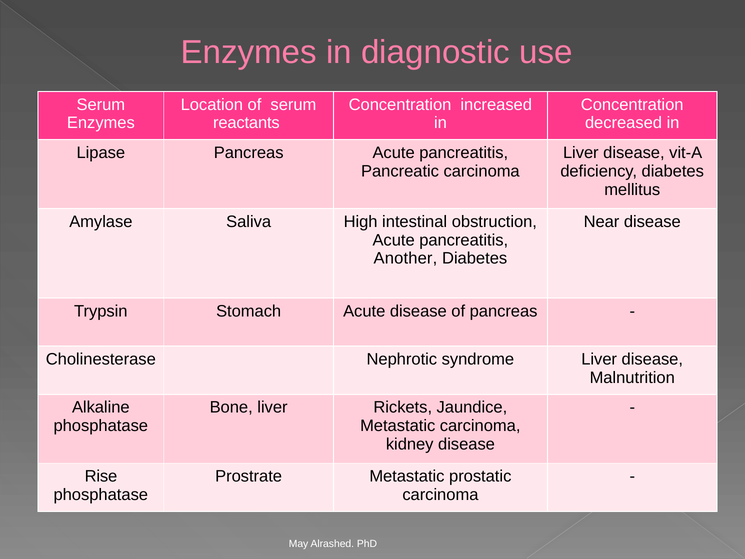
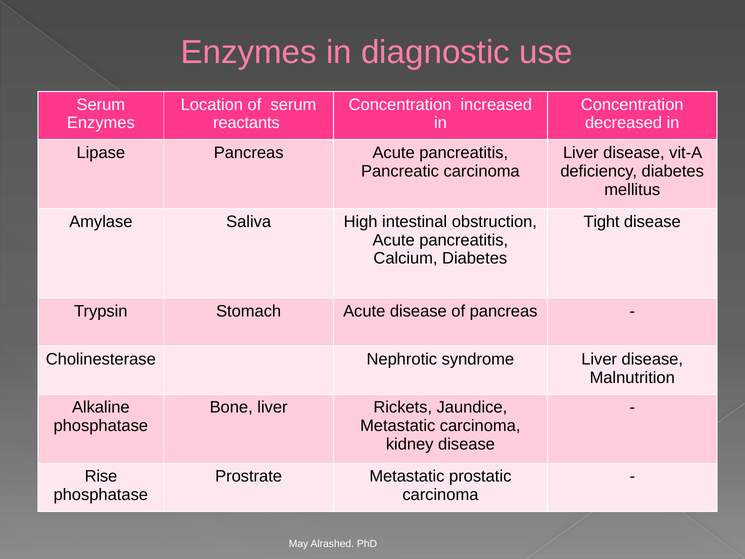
Near: Near -> Tight (602, 222)
Another: Another -> Calcium (406, 258)
